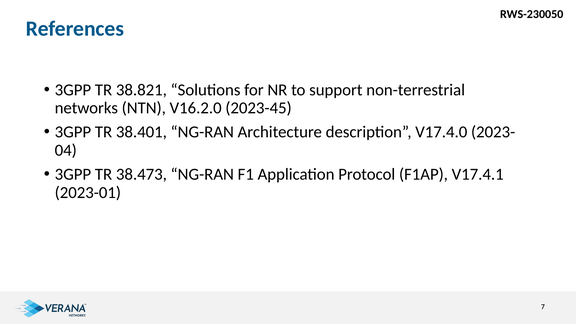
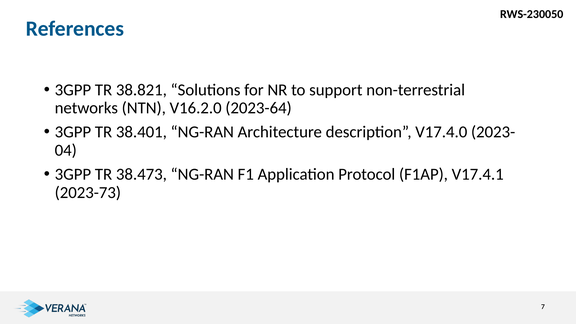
2023-45: 2023-45 -> 2023-64 (259, 108)
2023-01: 2023-01 -> 2023-73 (88, 193)
